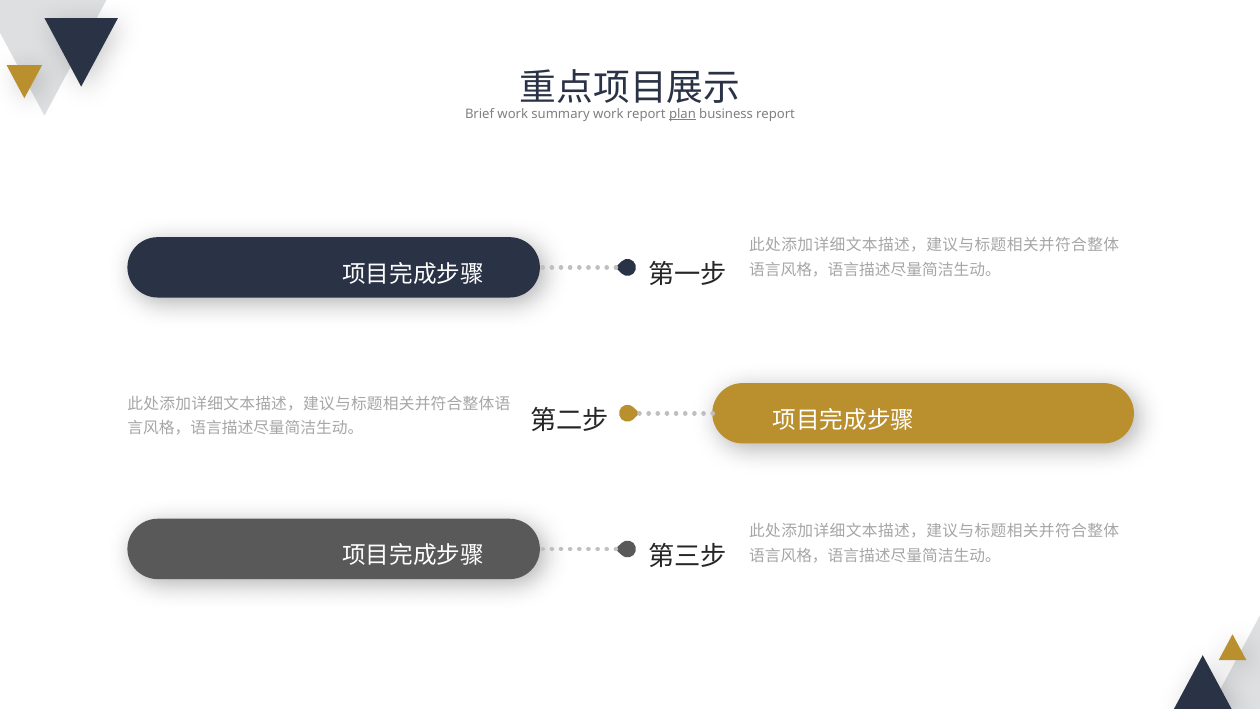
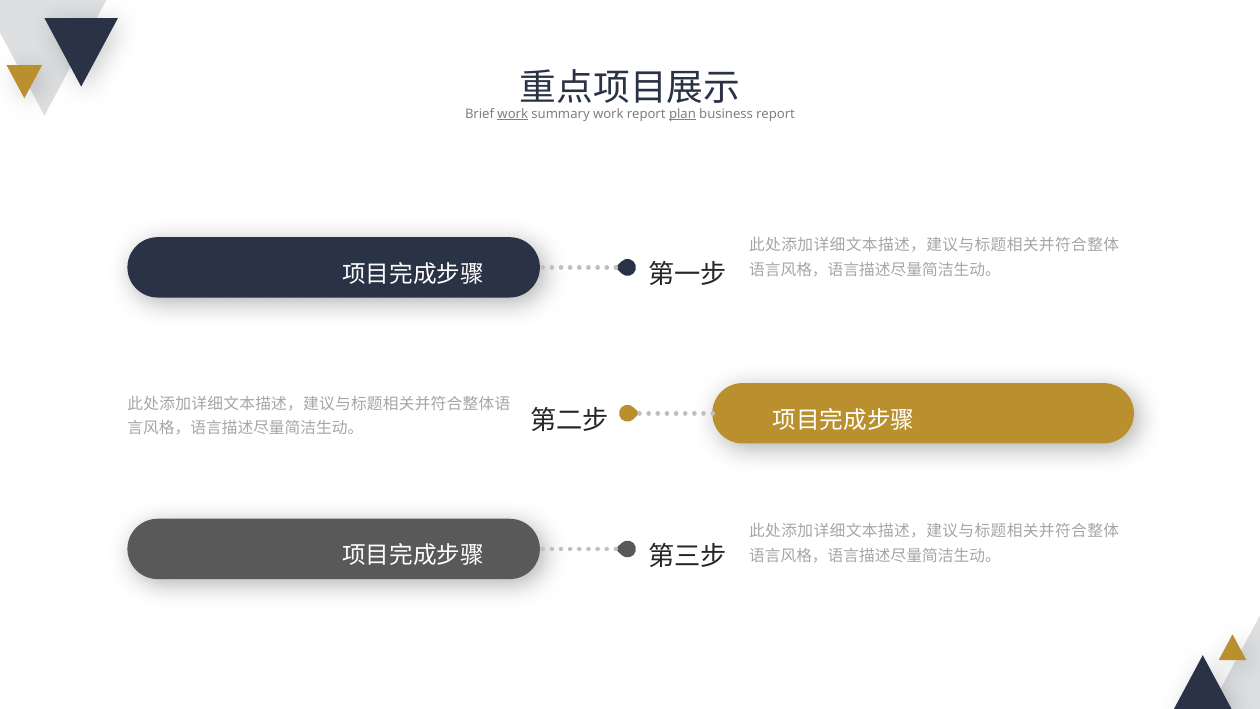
work underline: none -> present (513, 114)
